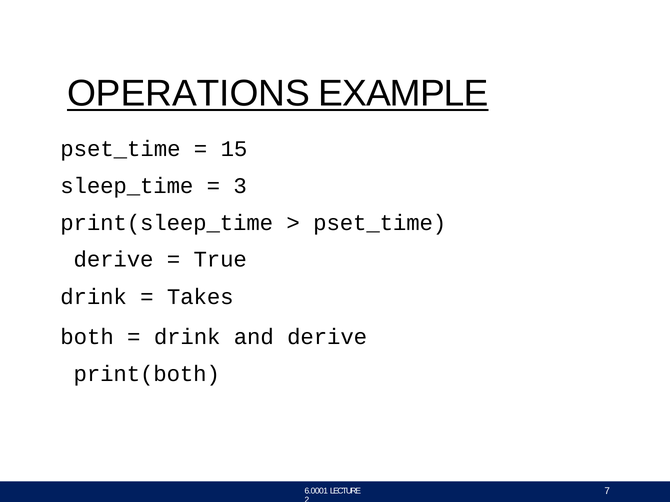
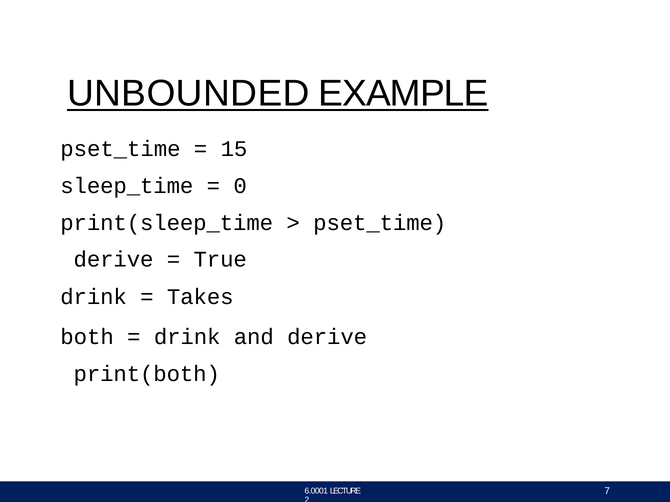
OPERATIONS: OPERATIONS -> UNBOUNDED (188, 94)
3: 3 -> 0 (240, 186)
